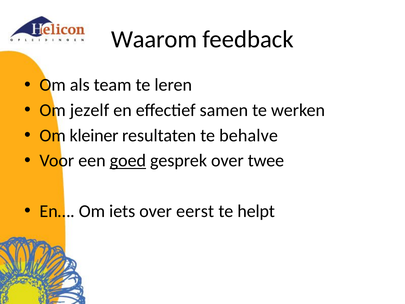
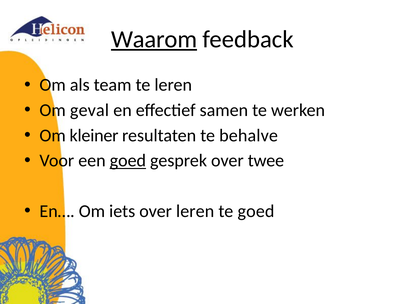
Waarom underline: none -> present (154, 39)
jezelf: jezelf -> geval (89, 110)
over eerst: eerst -> leren (195, 211)
te helpt: helpt -> goed (256, 211)
